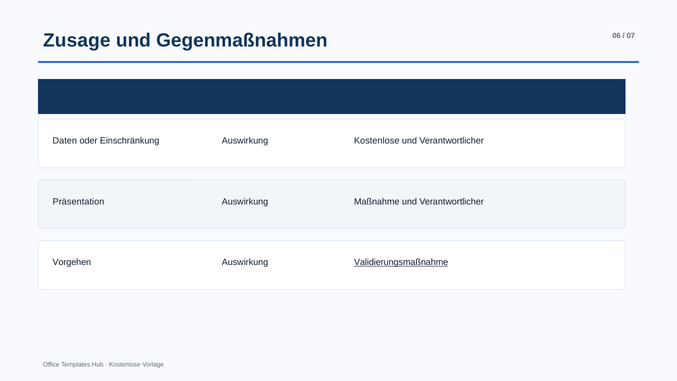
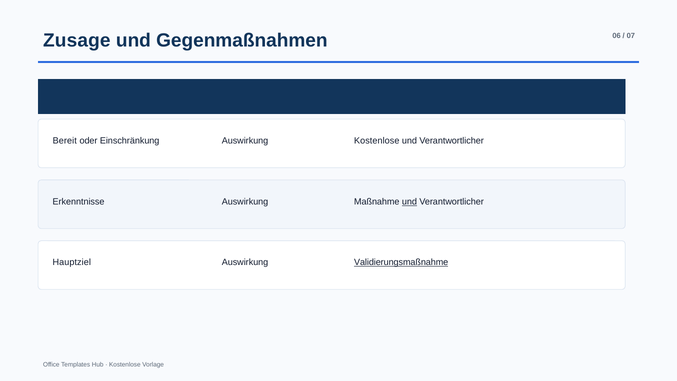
Daten: Daten -> Bereit (65, 141)
Präsentation: Präsentation -> Erkenntnisse (79, 202)
und underline: none -> present (409, 202)
Vorgehen: Vorgehen -> Hauptziel (72, 262)
